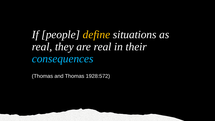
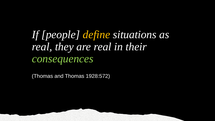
consequences colour: light blue -> light green (63, 59)
